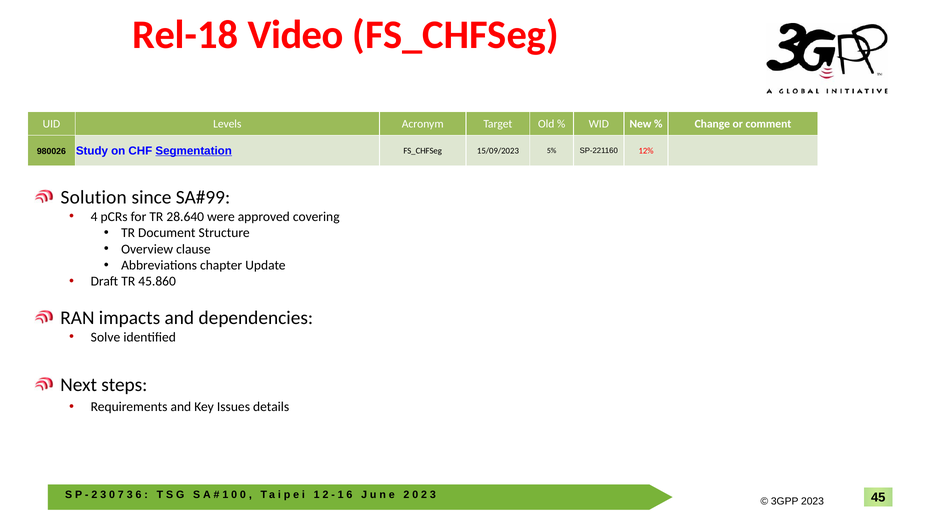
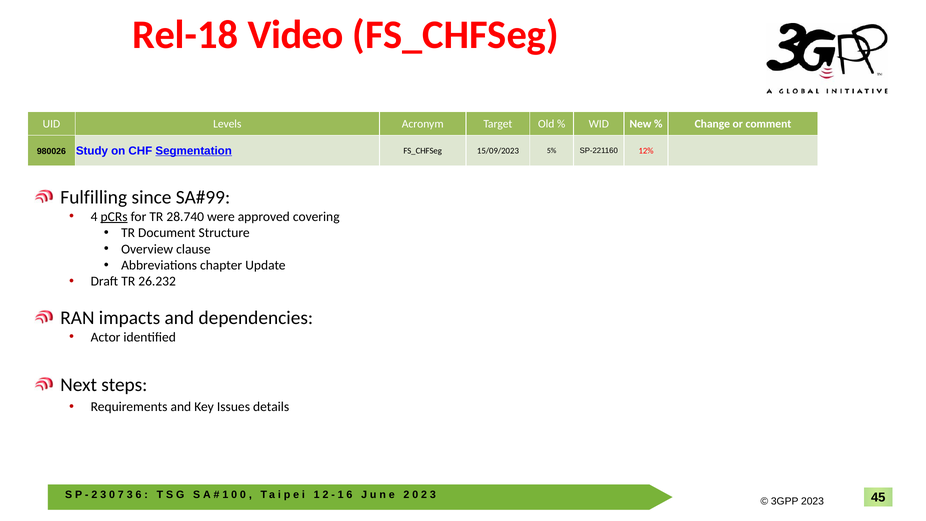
Solution: Solution -> Fulfilling (94, 197)
pCRs underline: none -> present (114, 217)
28.640: 28.640 -> 28.740 (185, 217)
45.860: 45.860 -> 26.232 (157, 281)
Solve: Solve -> Actor (106, 337)
